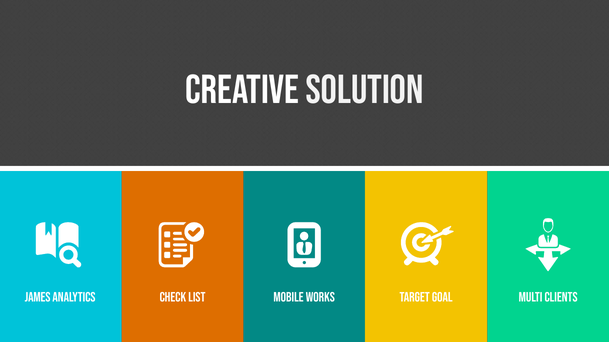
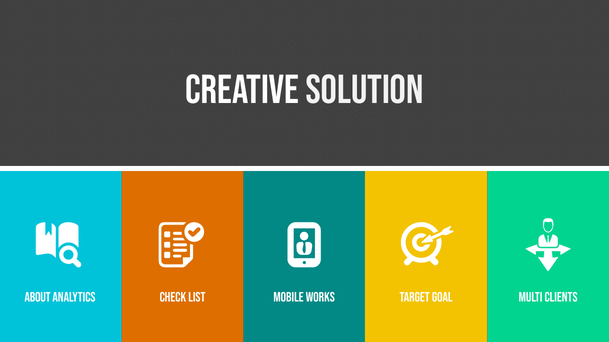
JAMES: JAMES -> ABOUT (38, 298)
